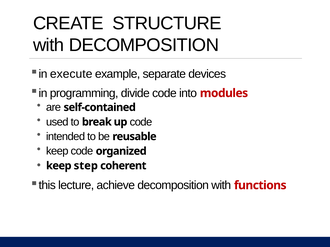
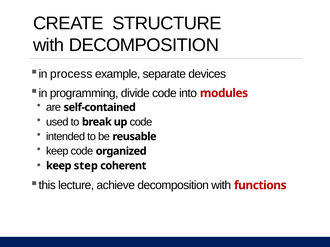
execute: execute -> process (71, 74)
